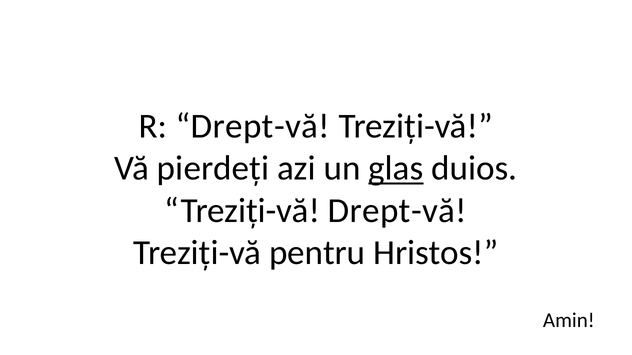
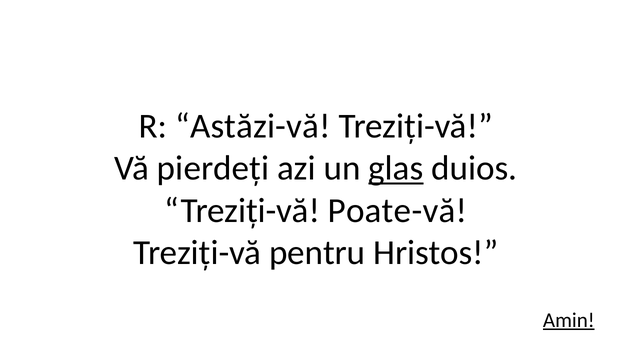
R Drept-vă: Drept-vă -> Astăzi-vă (253, 127)
Treziți-vă Drept-vă: Drept-vă -> Poate-vă (397, 211)
Amin underline: none -> present (569, 321)
